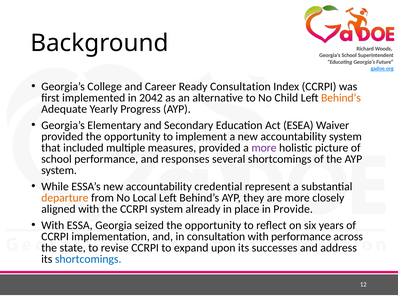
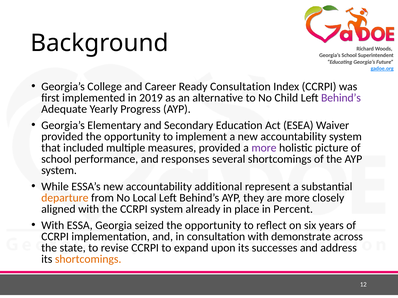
2042: 2042 -> 2019 (151, 98)
Behind’s colour: orange -> purple (341, 98)
credential: credential -> additional (218, 187)
Provide: Provide -> Percent (293, 209)
with performance: performance -> demonstrate (301, 237)
shortcomings colour: blue -> orange (88, 259)
